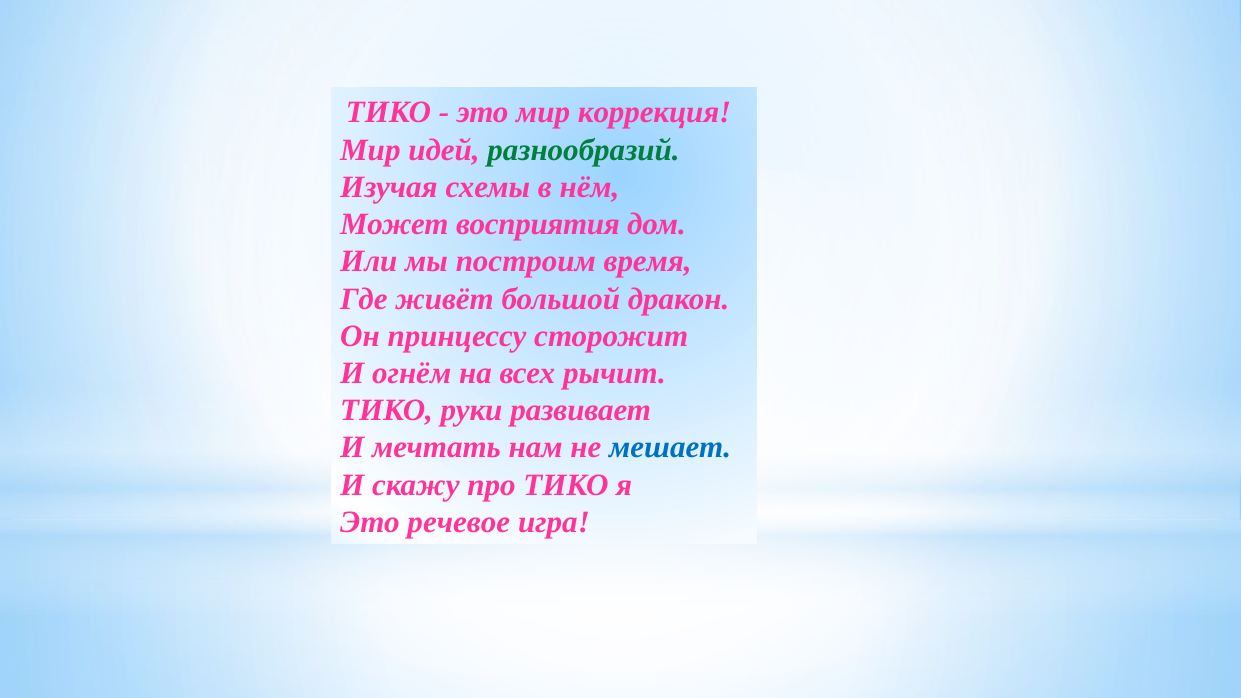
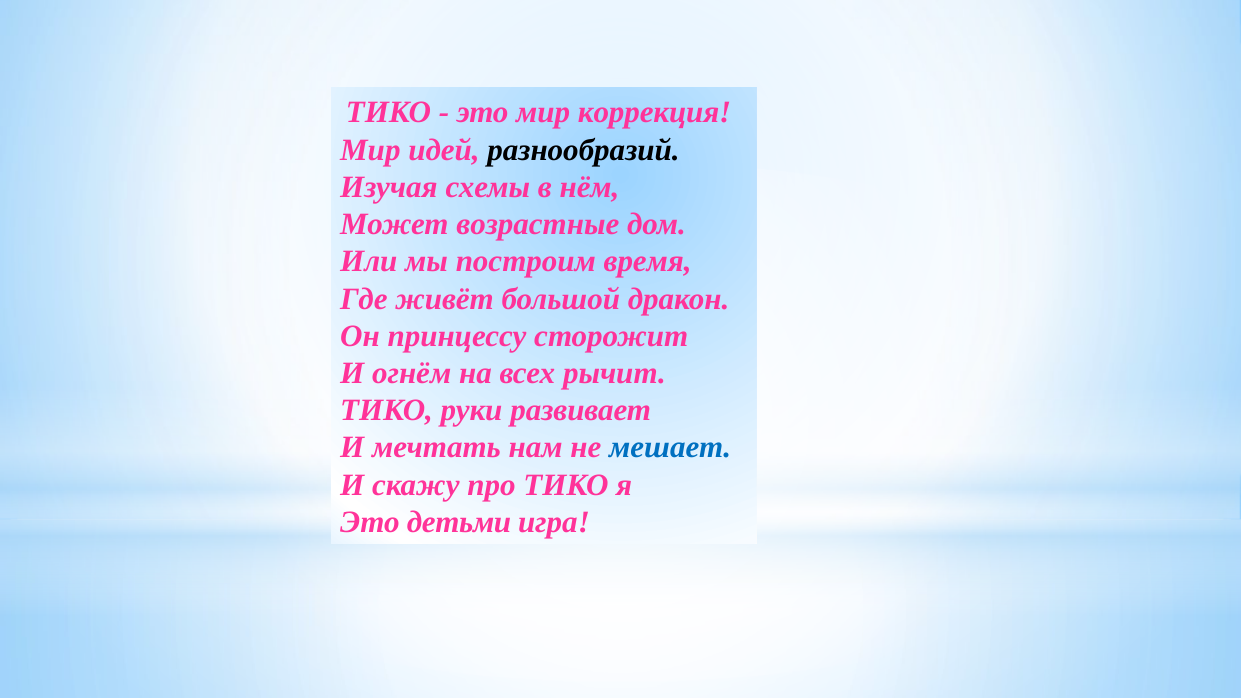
разнообразий colour: green -> black (583, 150)
восприятия: восприятия -> возрастные (538, 224)
речевое: речевое -> детьми (459, 522)
